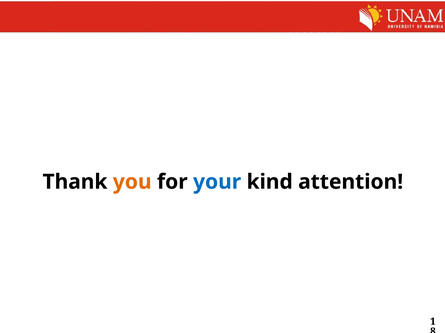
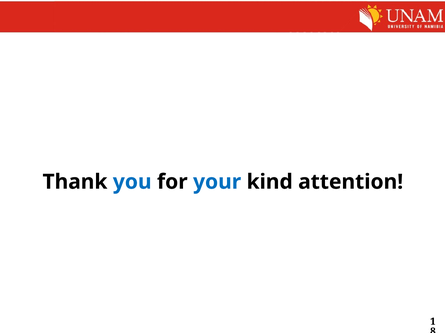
you colour: orange -> blue (132, 182)
